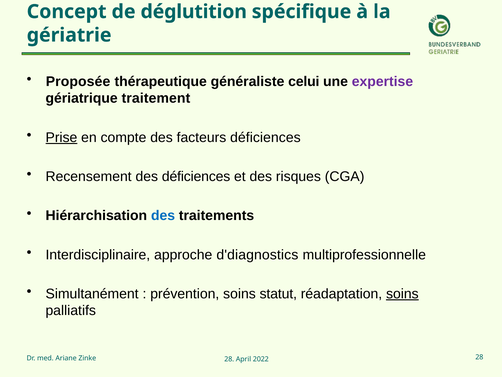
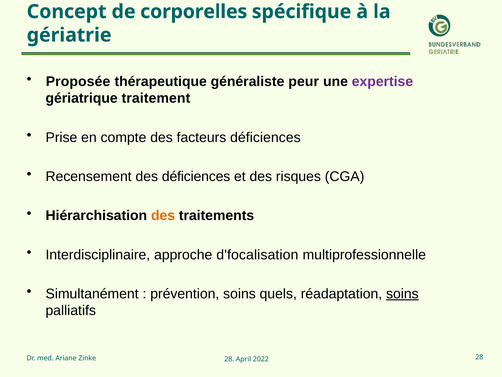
déglutition: déglutition -> corporelles (194, 12)
celui: celui -> peur (304, 82)
Prise underline: present -> none (61, 137)
des colour: blue -> orange (163, 215)
d'diagnostics: d'diagnostics -> d'focalisation (257, 254)
statut: statut -> quels (278, 294)
